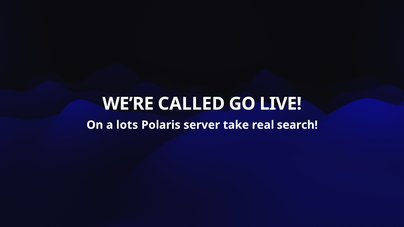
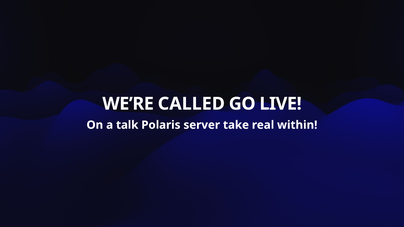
lots: lots -> talk (127, 125)
search: search -> within (297, 125)
